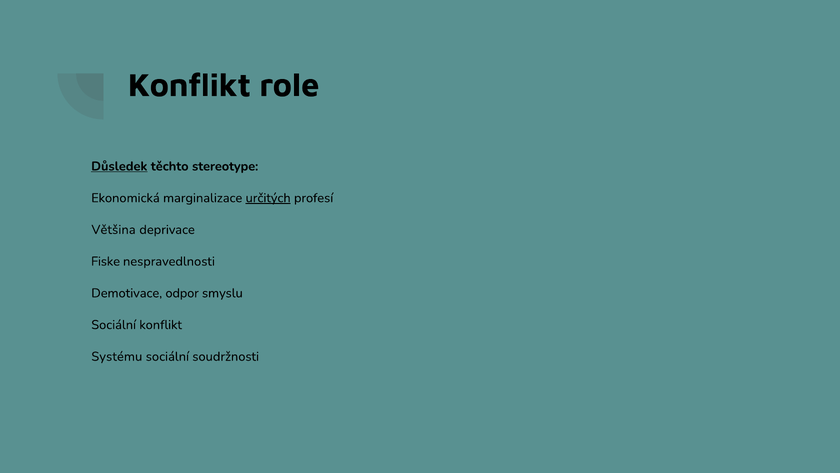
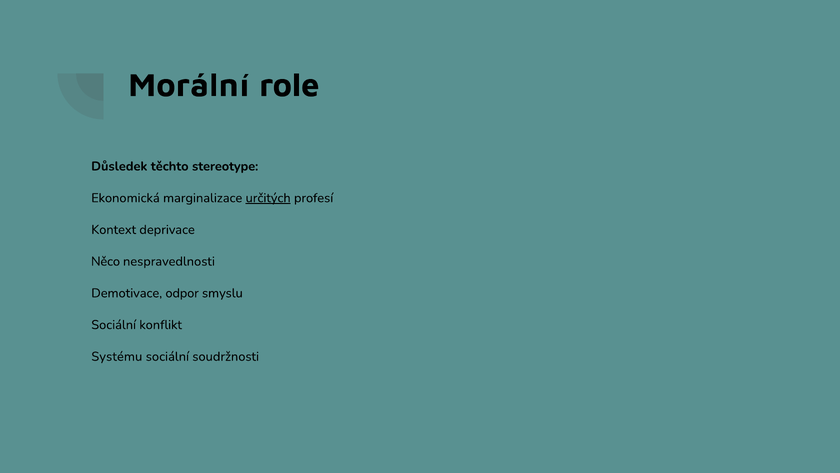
Konflikt: Konflikt -> Morální (189, 85)
Důsledek underline: present -> none (119, 166)
Většina: Většina -> Kontext (114, 229)
Fiske: Fiske -> Něco (106, 261)
